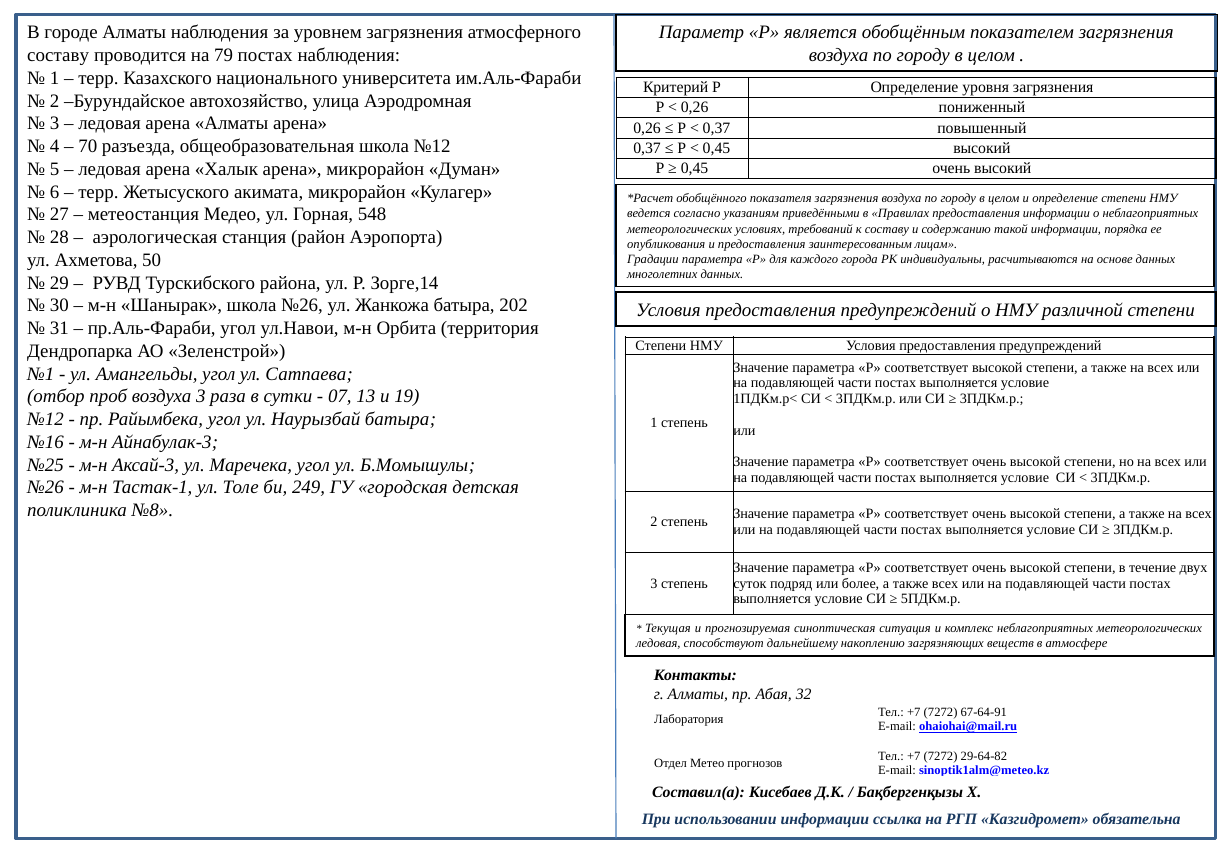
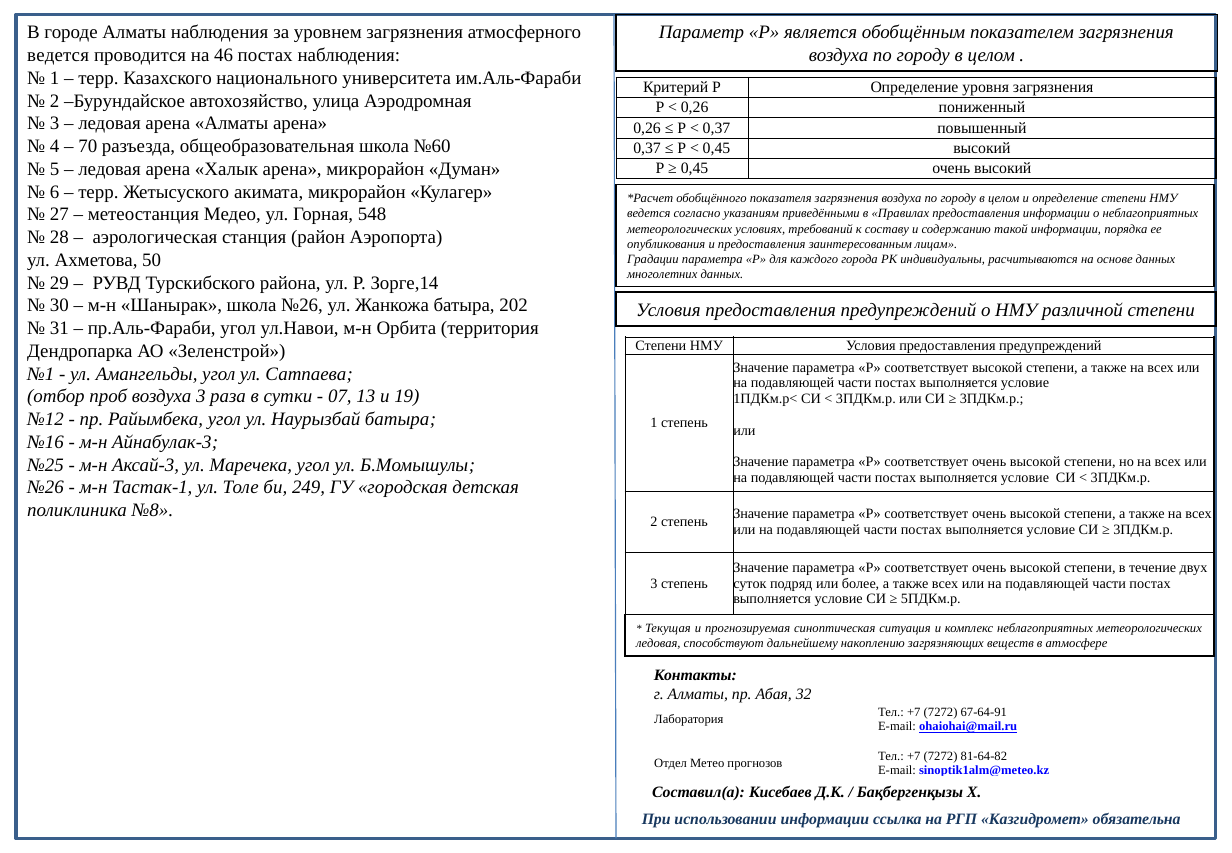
составу: составу -> ведется (58, 55)
79: 79 -> 46 (224, 55)
школа №12: №12 -> №60 (432, 146)
29-64-82: 29-64-82 -> 81-64-82 (984, 756)
